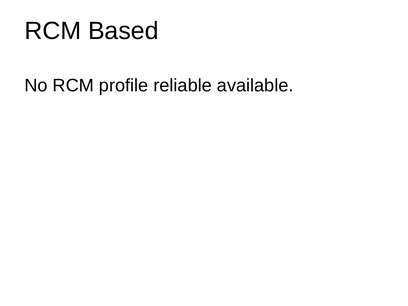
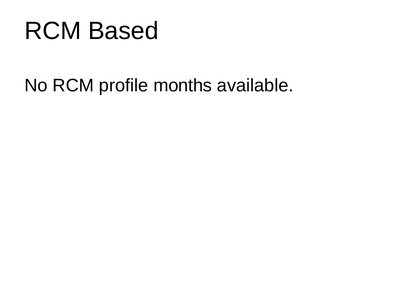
reliable: reliable -> months (183, 86)
